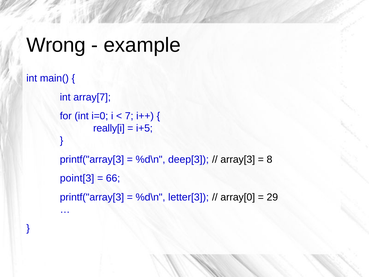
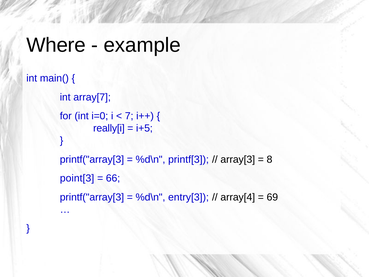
Wrong: Wrong -> Where (56, 45)
deep[3: deep[3 -> printf[3 (188, 159)
letter[3: letter[3 -> entry[3 (188, 197)
array[0: array[0 -> array[4 (238, 197)
29: 29 -> 69 (272, 197)
